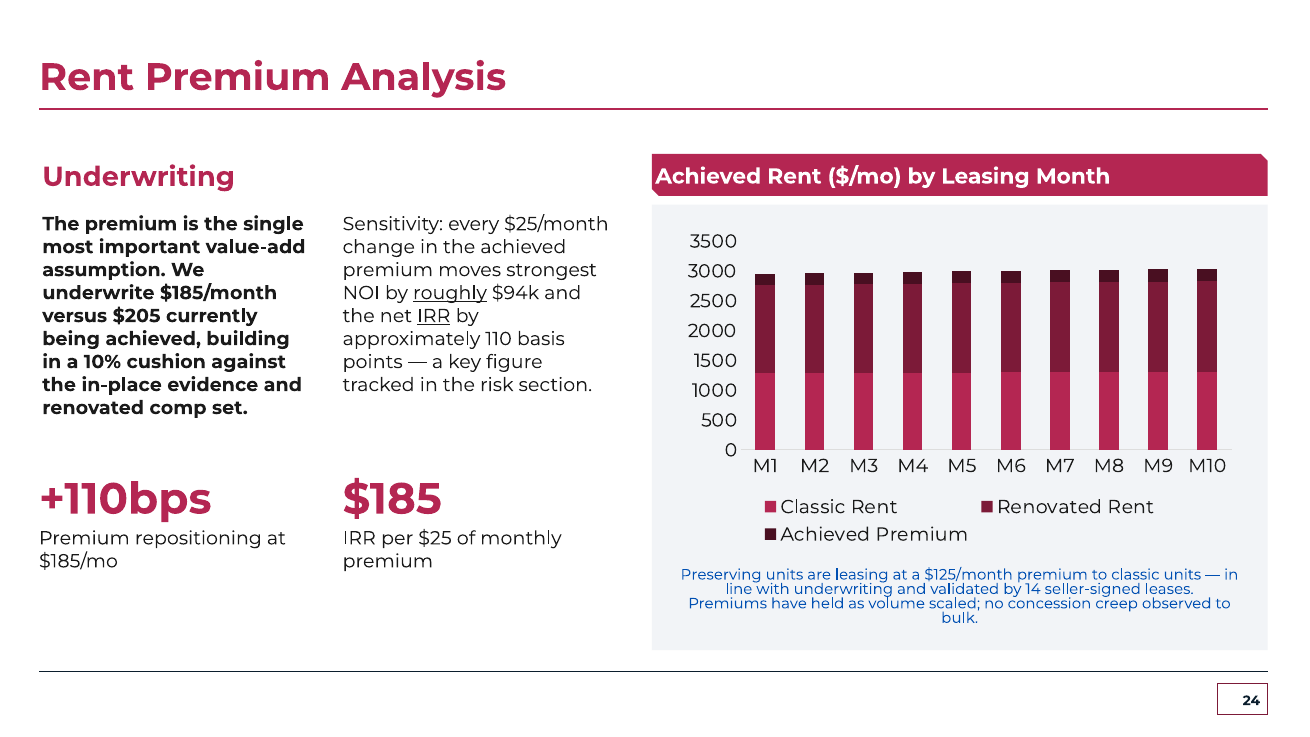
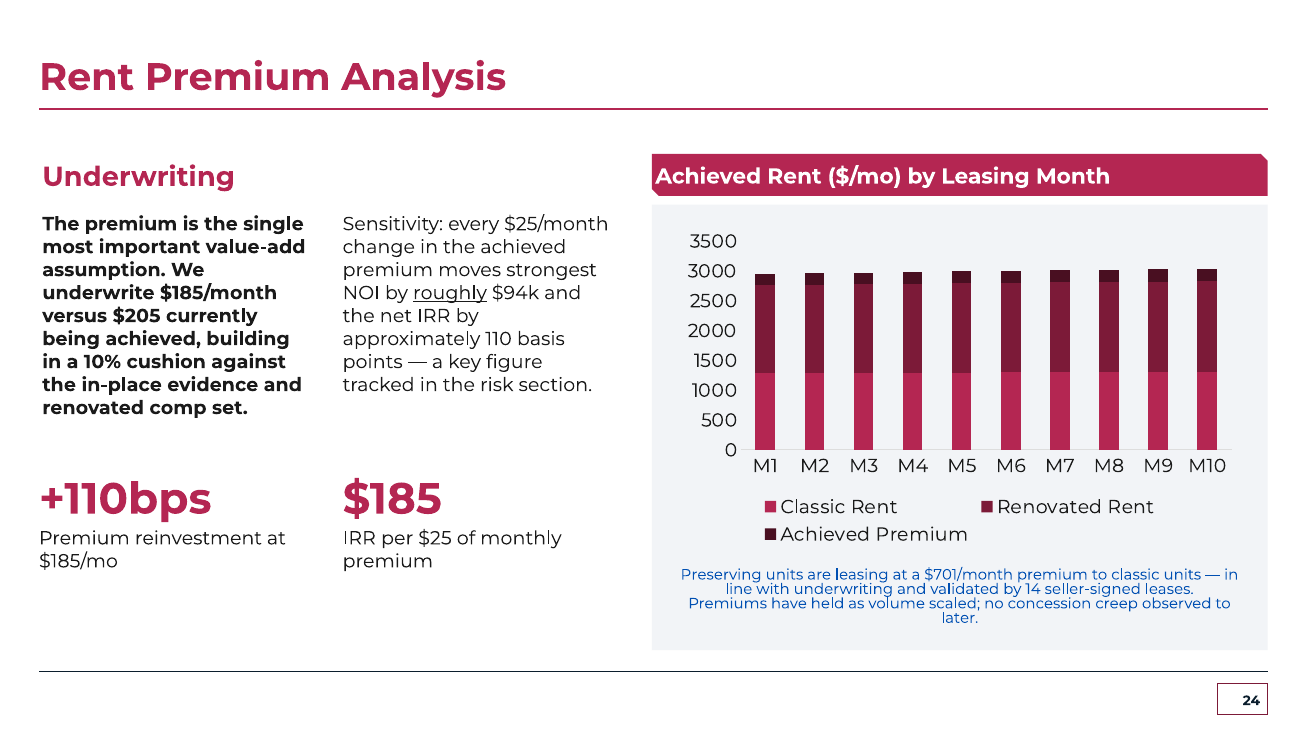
IRR underline: present -> none (434, 316)
repositioning: repositioning -> reinvestment (198, 538)
$125/month: $125/month -> $701/month (969, 574)
bulk: bulk -> later (960, 618)
